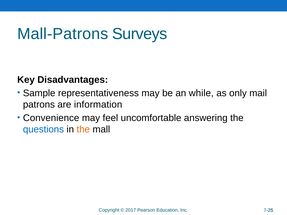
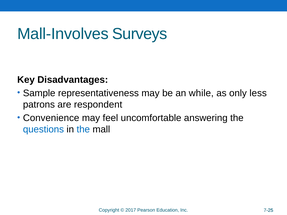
Mall-Patrons: Mall-Patrons -> Mall-Involves (63, 34)
mail: mail -> less (258, 93)
information: information -> respondent (98, 105)
the colour: orange -> blue (83, 130)
